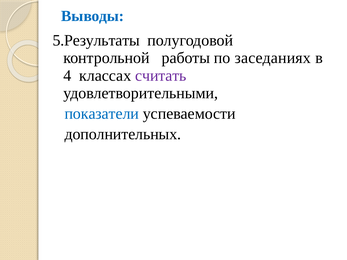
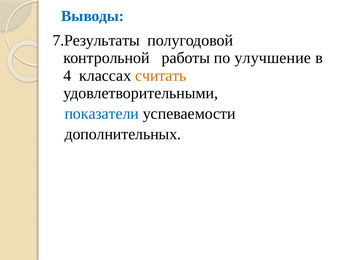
5.Результаты: 5.Результаты -> 7.Результаты (96, 40)
заседаниях: заседаниях -> улучшение (273, 58)
считать colour: purple -> orange (161, 76)
